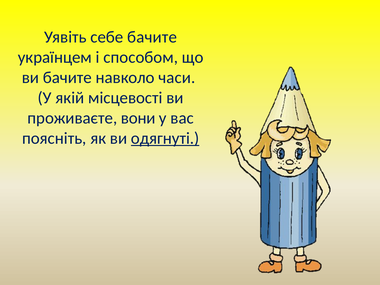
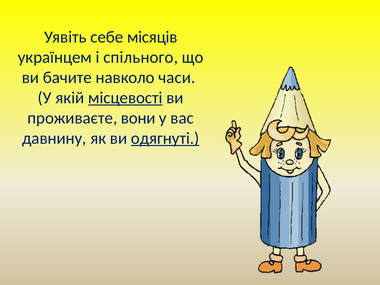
себе бачите: бачите -> місяців (152, 37)
способом: способом -> спільного (141, 57)
місцевості underline: none -> present (125, 98)
поясніть: поясніть -> давнину (54, 138)
